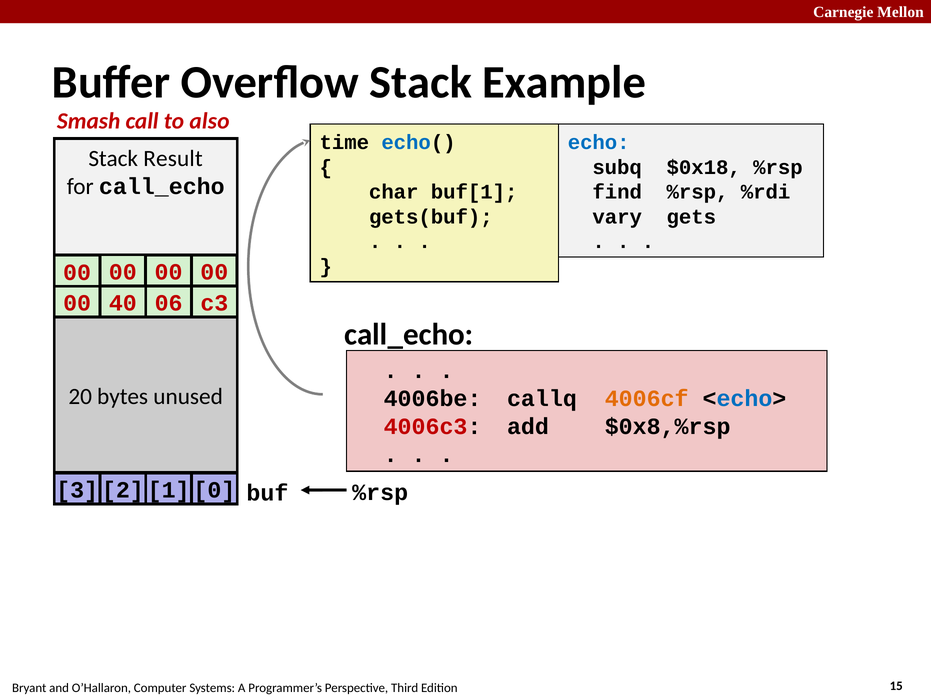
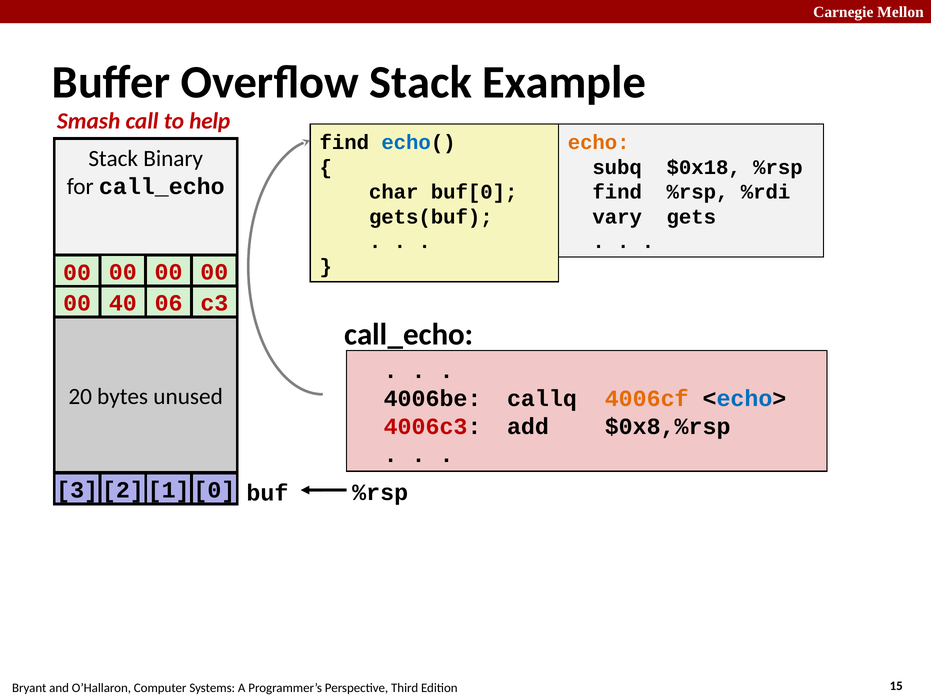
also: also -> help (210, 121)
time: time -> find (344, 142)
echo colour: blue -> orange (599, 143)
Result: Result -> Binary (173, 159)
buf[1: buf[1 -> buf[0 (474, 192)
